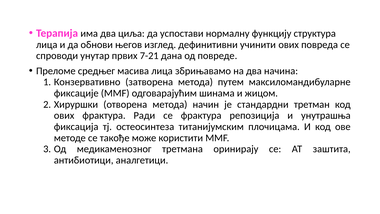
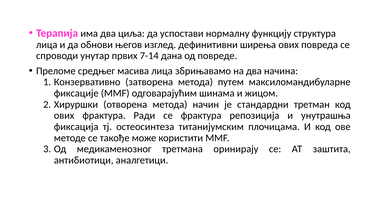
учинити: учинити -> ширења (258, 45)
7-21: 7-21 -> 7-14 (149, 56)
